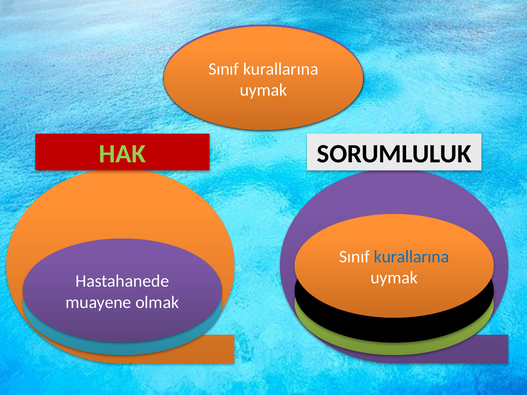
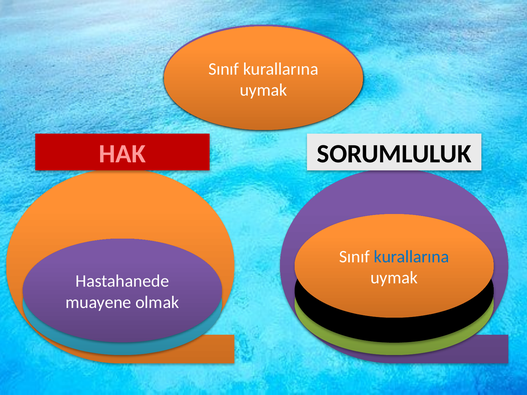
HAK colour: light green -> pink (122, 154)
